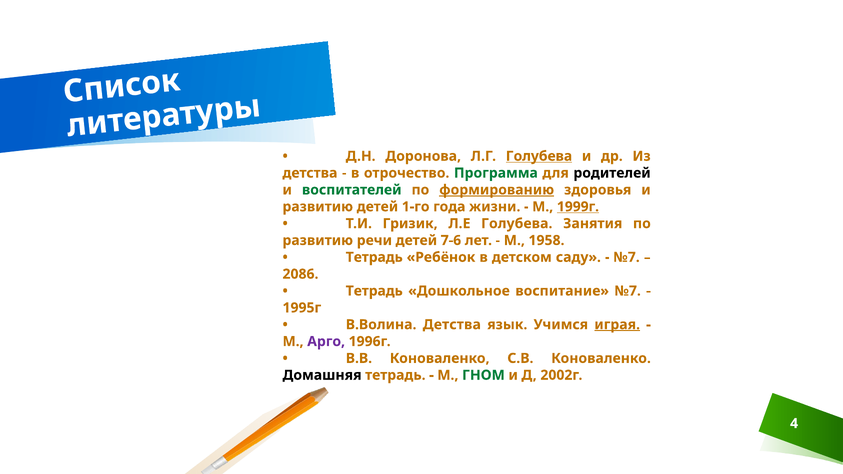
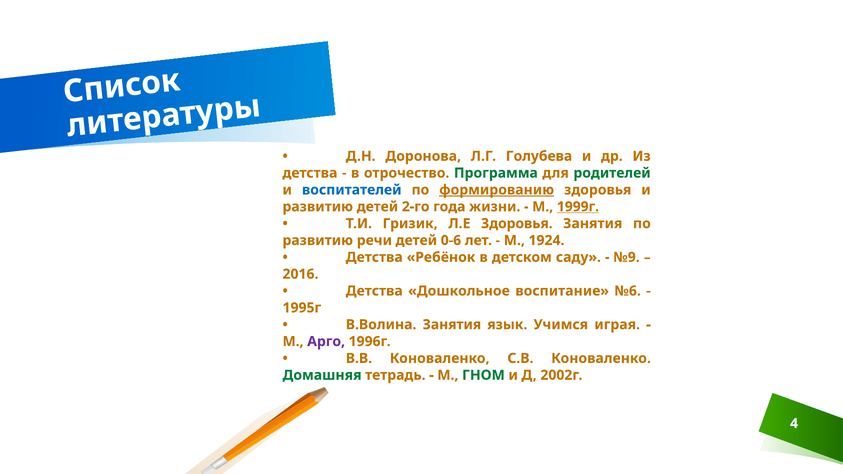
Голубева underline: present -> none (539, 156)
родителей colour: black -> green (612, 173)
воспитателей colour: green -> blue (352, 190)
1-го: 1-го -> 2-го (416, 207)
Л.Е Голубева: Голубева -> Здоровья (517, 224)
7-6: 7-6 -> 0-6 (451, 240)
1958: 1958 -> 1924 (546, 240)
Тетрадь: Тетрадь -> Детства (374, 257)
№7: №7 -> №9 (627, 257)
2086: 2086 -> 2016 (300, 274)
Тетрадь: Тетрадь -> Детства (374, 291)
воспитание №7: №7 -> №6 (628, 291)
В.Волина Детства: Детства -> Занятия (452, 325)
играя underline: present -> none (617, 325)
Домашняя colour: black -> green (322, 375)
